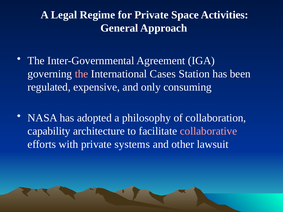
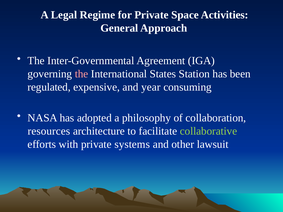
Cases: Cases -> States (163, 74)
only: only -> year (151, 87)
capability: capability -> resources (49, 131)
collaborative colour: pink -> light green (208, 131)
